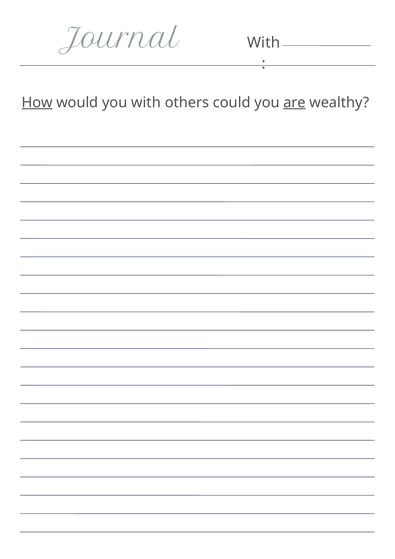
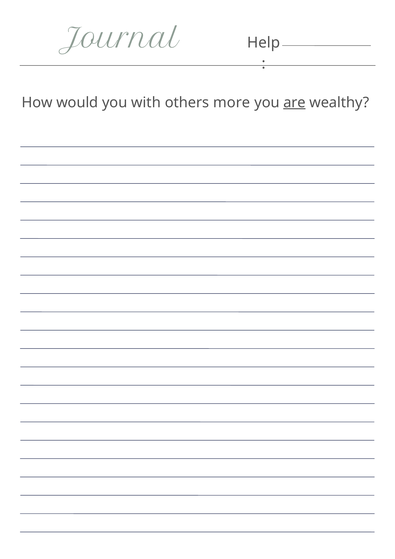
With: With -> Help (264, 43)
How underline: present -> none (37, 102)
could: could -> more (232, 102)
